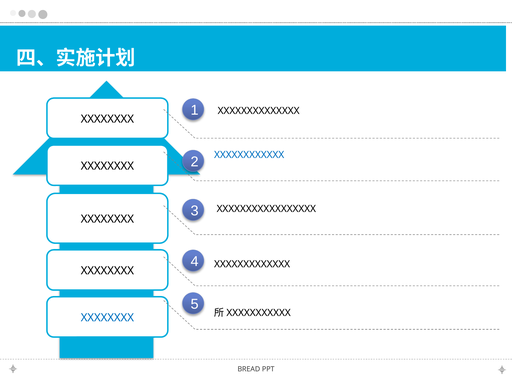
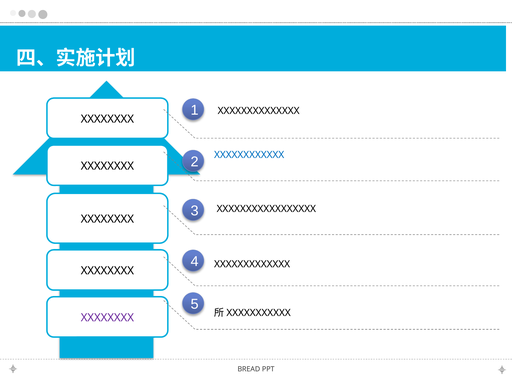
XXXXXXXX colour: blue -> purple (107, 318)
